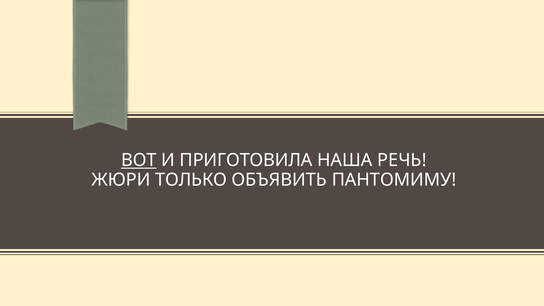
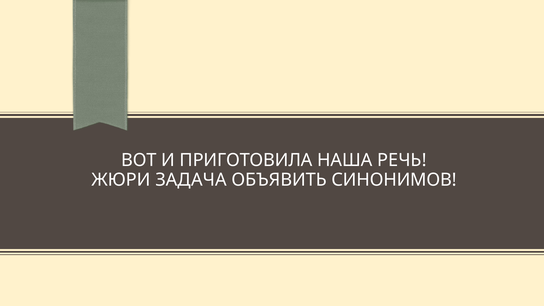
ВОТ underline: present -> none (139, 160)
ТОЛЬКО: ТОЛЬКО -> ЗАДАЧА (191, 180)
ПАНТОМИМУ: ПАНТОМИМУ -> СИНОНИМОВ (394, 180)
